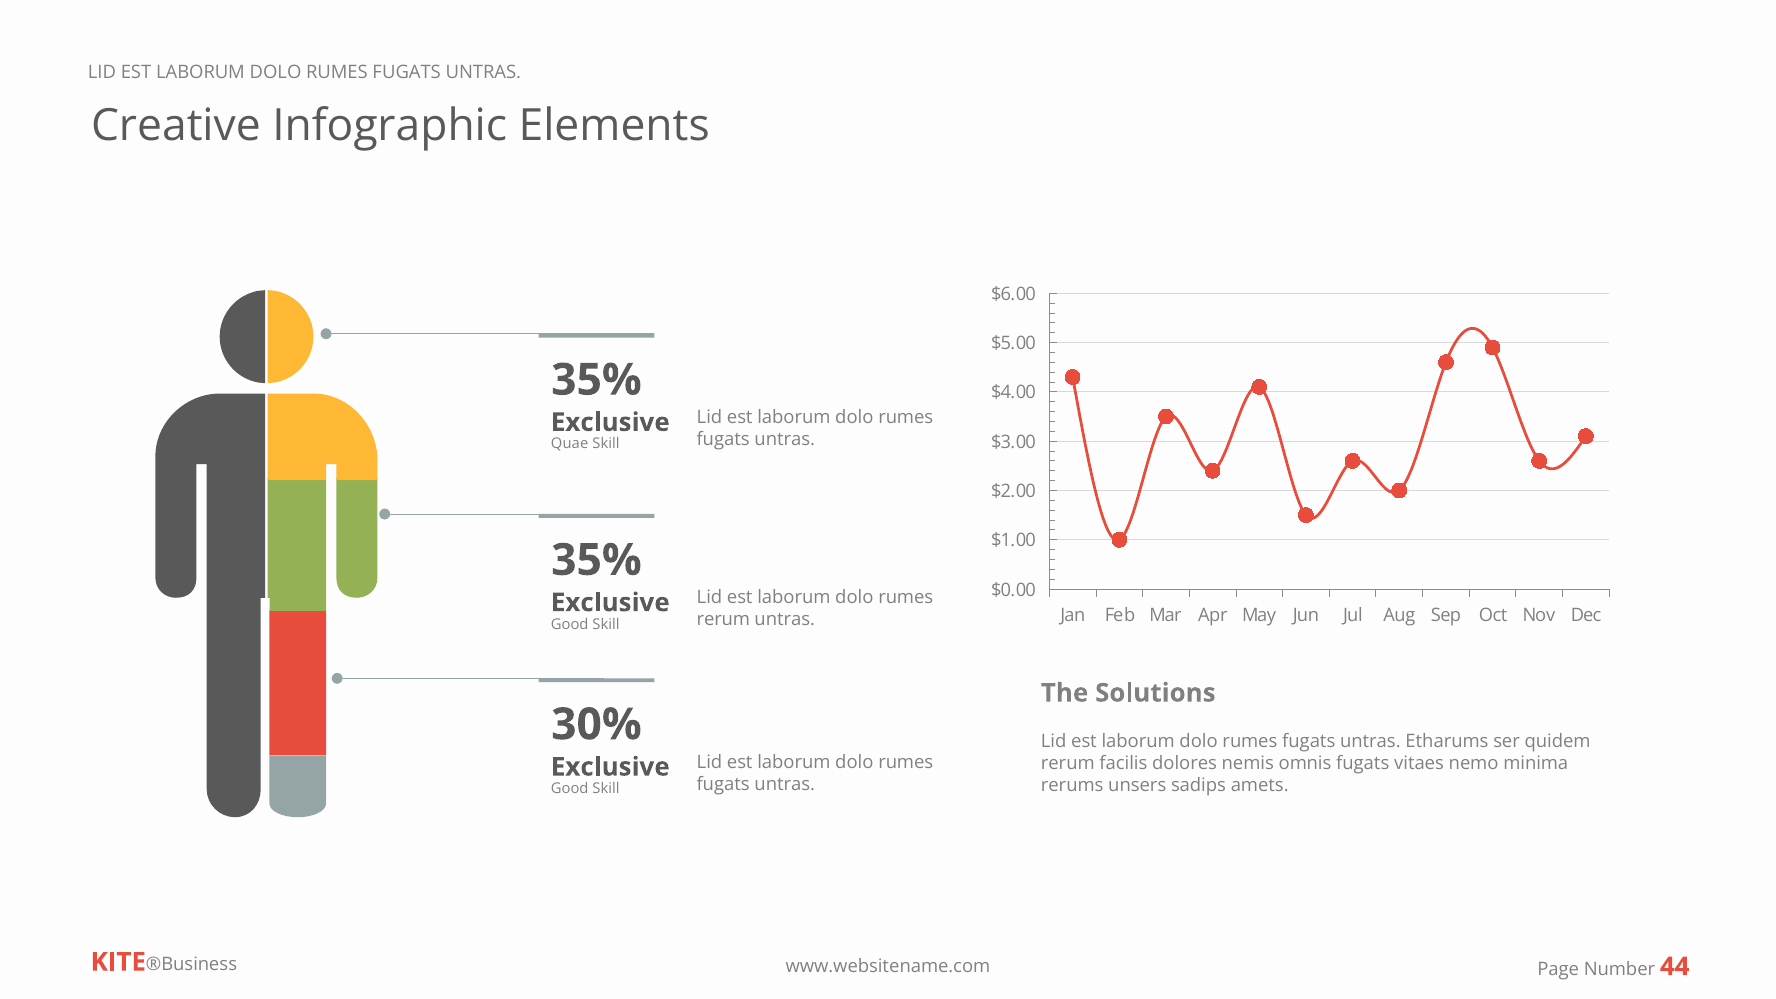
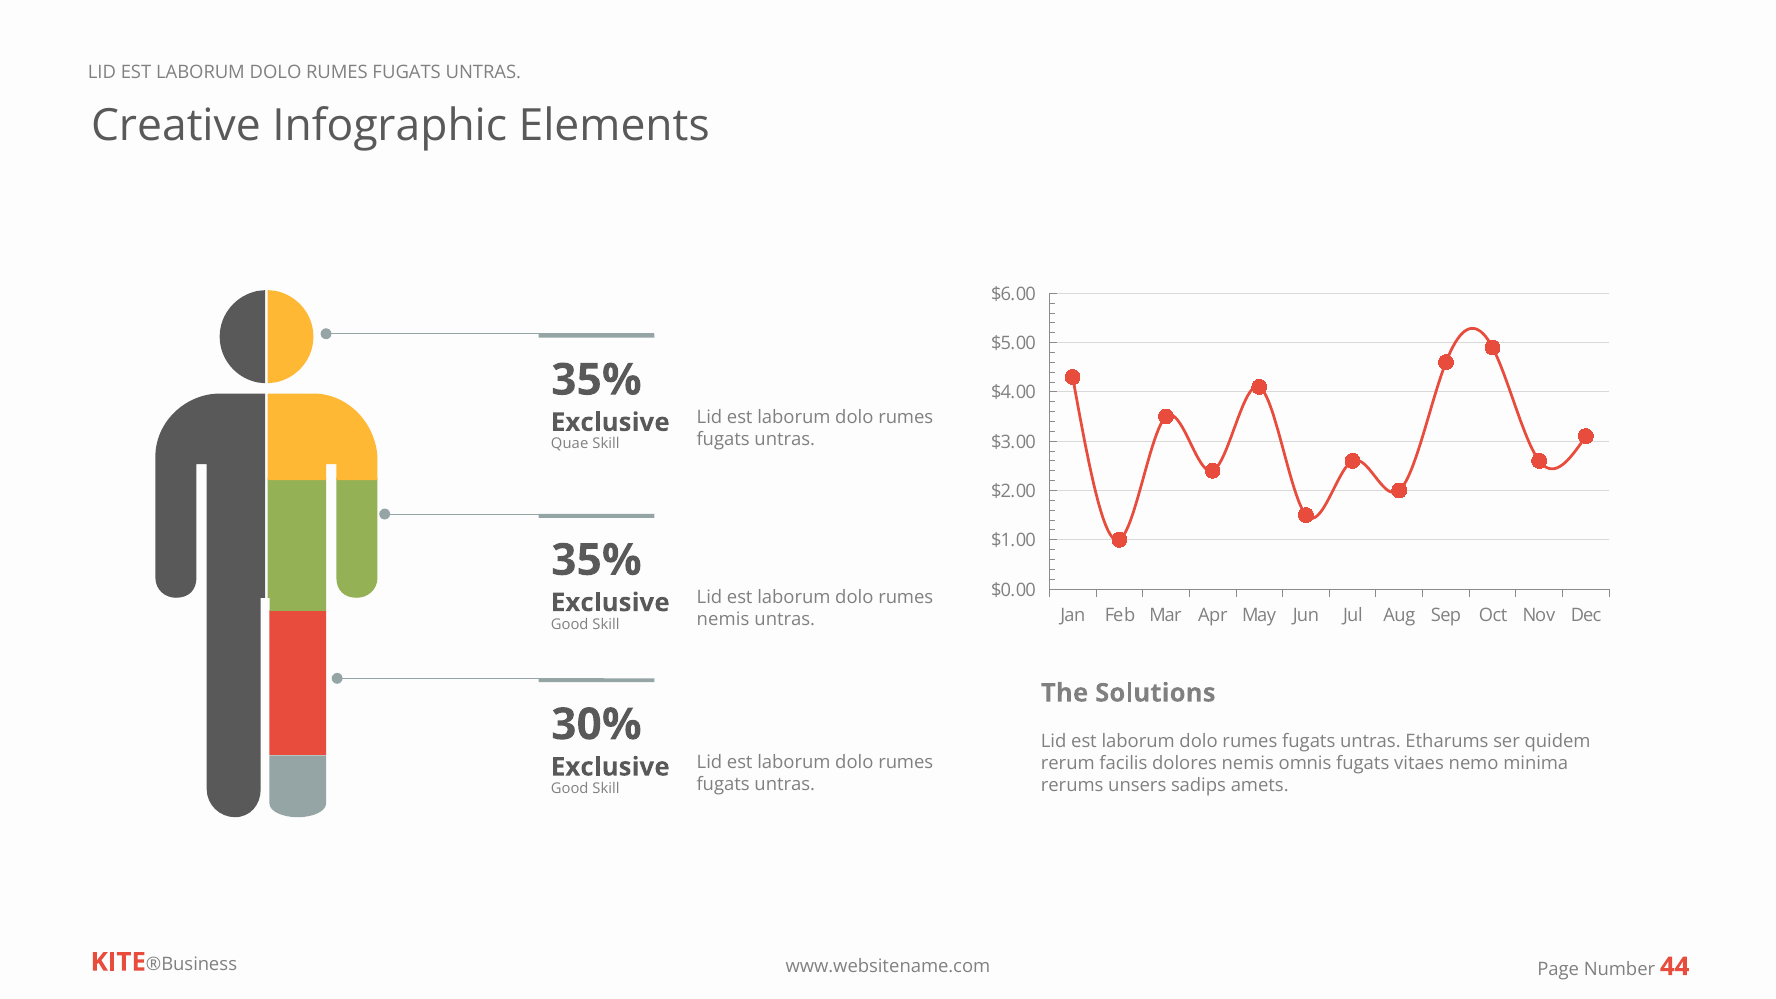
rerum: rerum -> nemis (723, 620)
